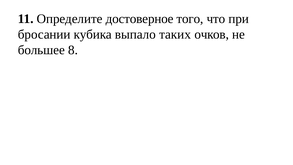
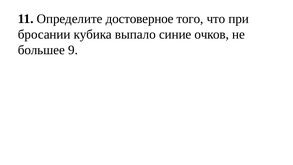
таких: таких -> синие (175, 34)
8: 8 -> 9 (73, 50)
